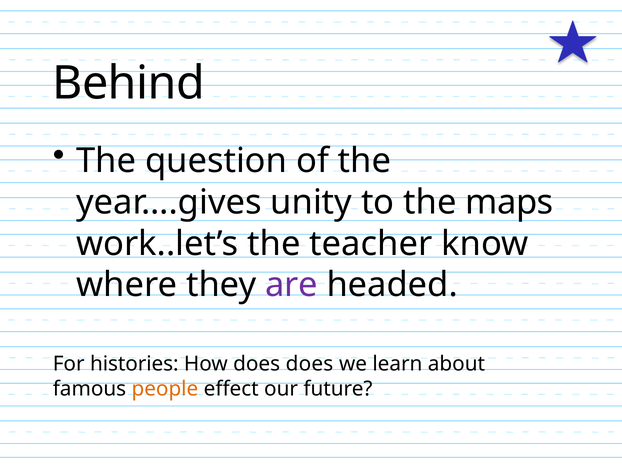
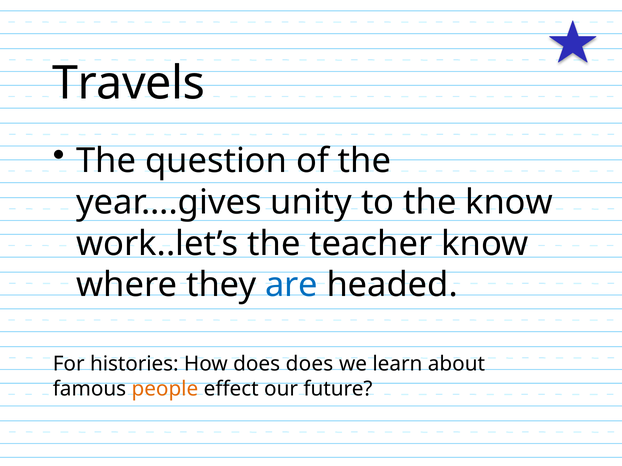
Behind: Behind -> Travels (129, 84)
the maps: maps -> know (509, 202)
are colour: purple -> blue (292, 285)
